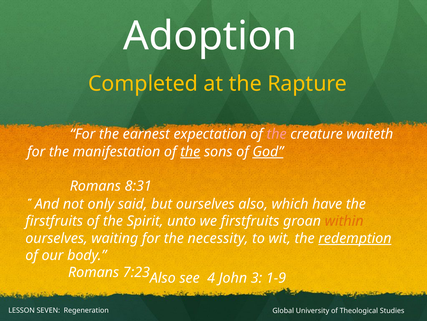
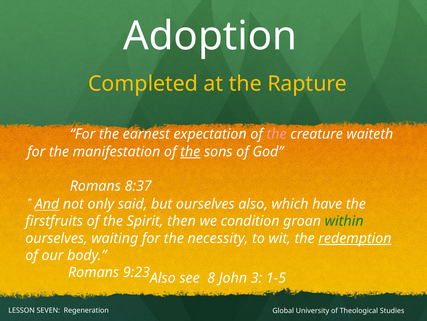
God underline: present -> none (268, 151)
8:31: 8:31 -> 8:37 (138, 186)
And underline: none -> present (47, 204)
unto: unto -> then (182, 221)
we firstfruits: firstfruits -> condition (250, 221)
within colour: orange -> green (344, 221)
7:23: 7:23 -> 9:23 (136, 272)
4: 4 -> 8 (211, 278)
1-9: 1-9 -> 1-5 (276, 278)
